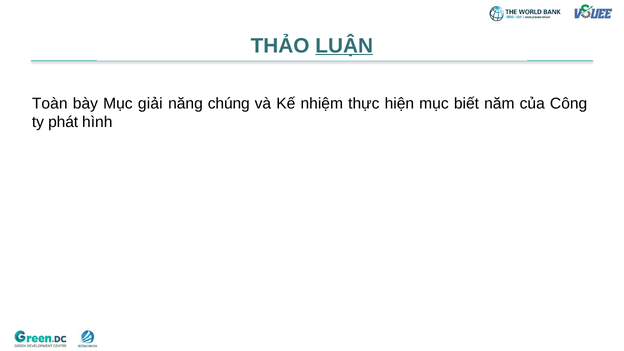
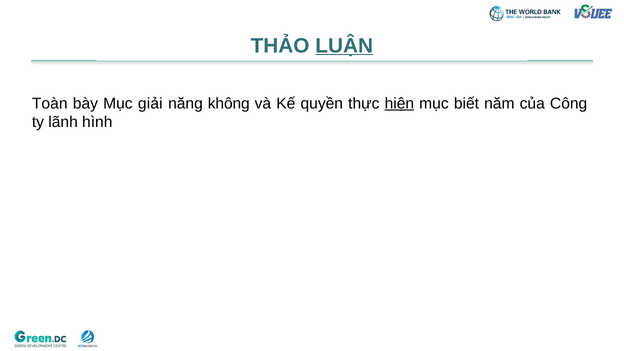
chúng: chúng -> không (229, 103)
nhiệm: nhiệm -> quyền (322, 103)
hiện underline: none -> present (399, 103)
phát: phát -> lãnh (63, 122)
